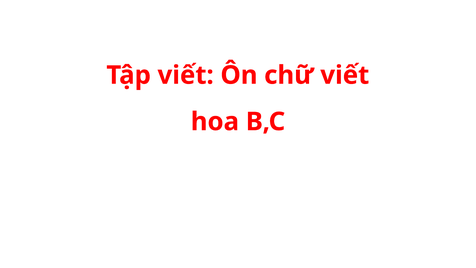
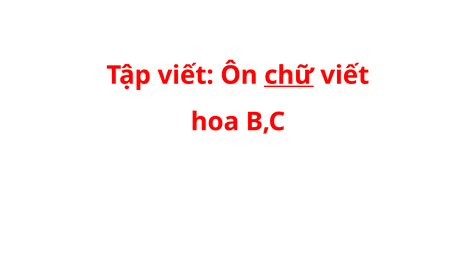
chữ underline: none -> present (289, 75)
